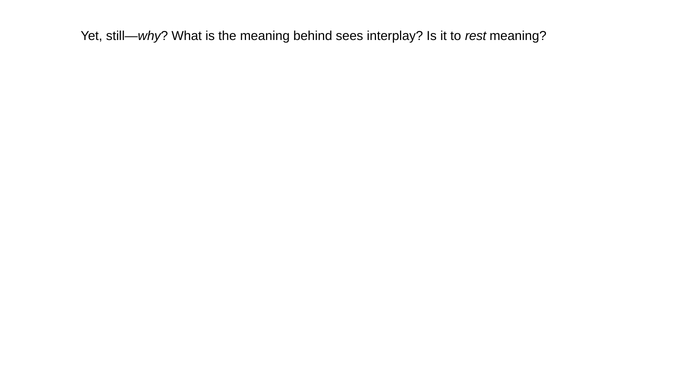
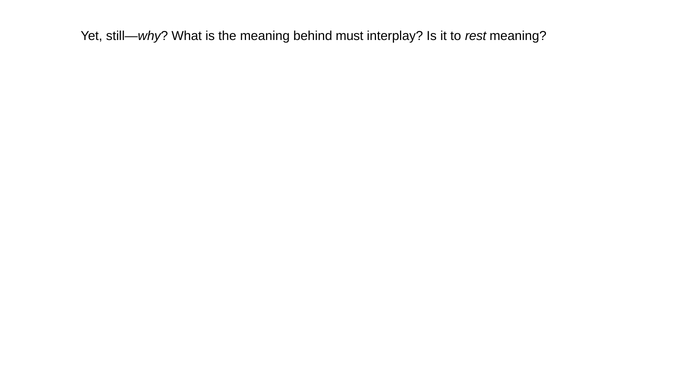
sees: sees -> must (350, 36)
